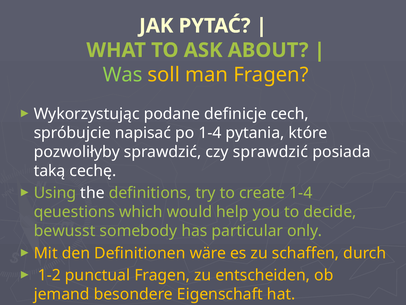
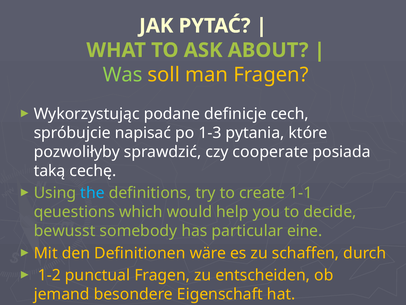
po 1-4: 1-4 -> 1-3 (210, 133)
czy sprawdzić: sprawdzić -> cooperate (270, 152)
the colour: white -> light blue (92, 193)
create 1-4: 1-4 -> 1-1 (301, 193)
only: only -> eine (305, 231)
